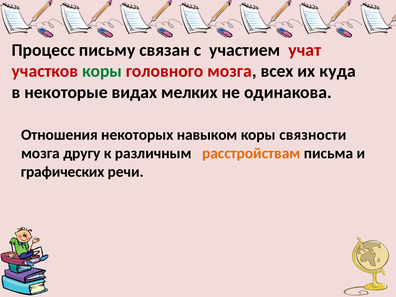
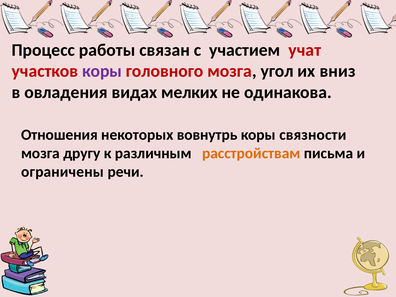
письму: письму -> работы (107, 50)
коры colour: green -> purple (102, 71)
всех: всех -> угол (277, 71)
куда: куда -> вниз (338, 71)
некоторые: некоторые -> овладения (66, 92)
навыком: навыком -> вовнутрь (207, 135)
графических: графических -> ограничены (62, 172)
